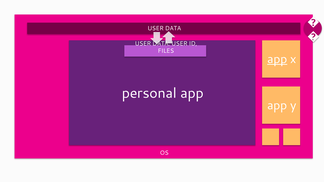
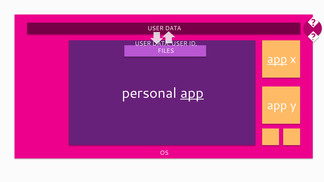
app underline: none -> present (192, 93)
